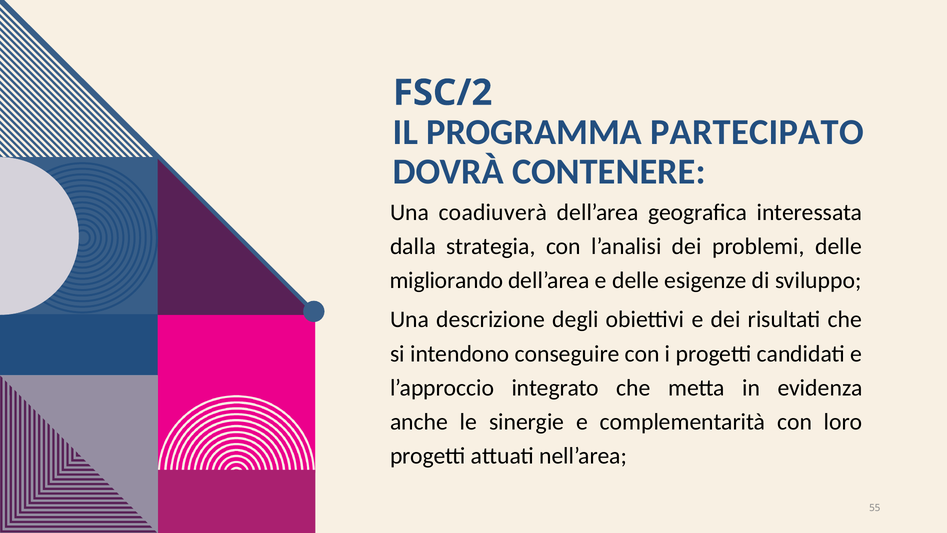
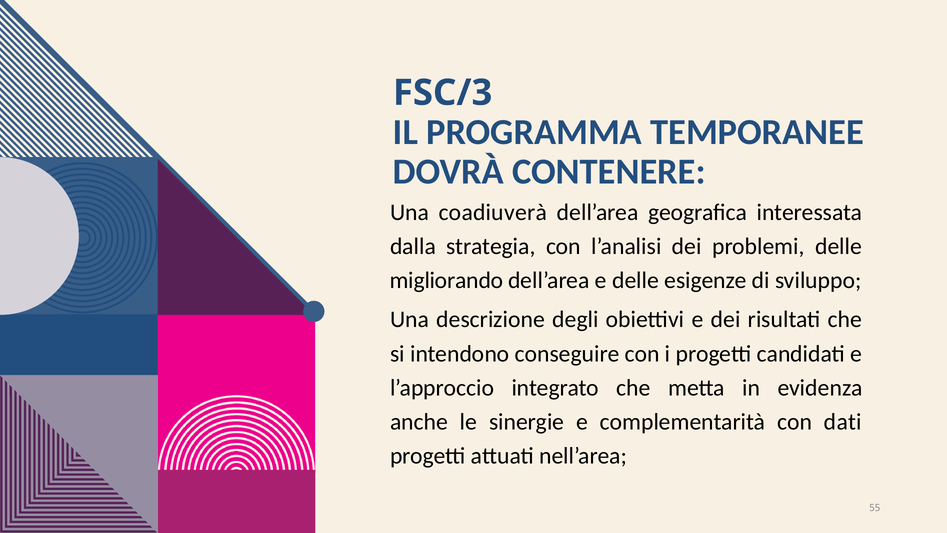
FSC/2: FSC/2 -> FSC/3 (443, 93)
PARTECIPATO: PARTECIPATO -> TEMPORANEE (757, 132)
loro: loro -> dati (843, 422)
